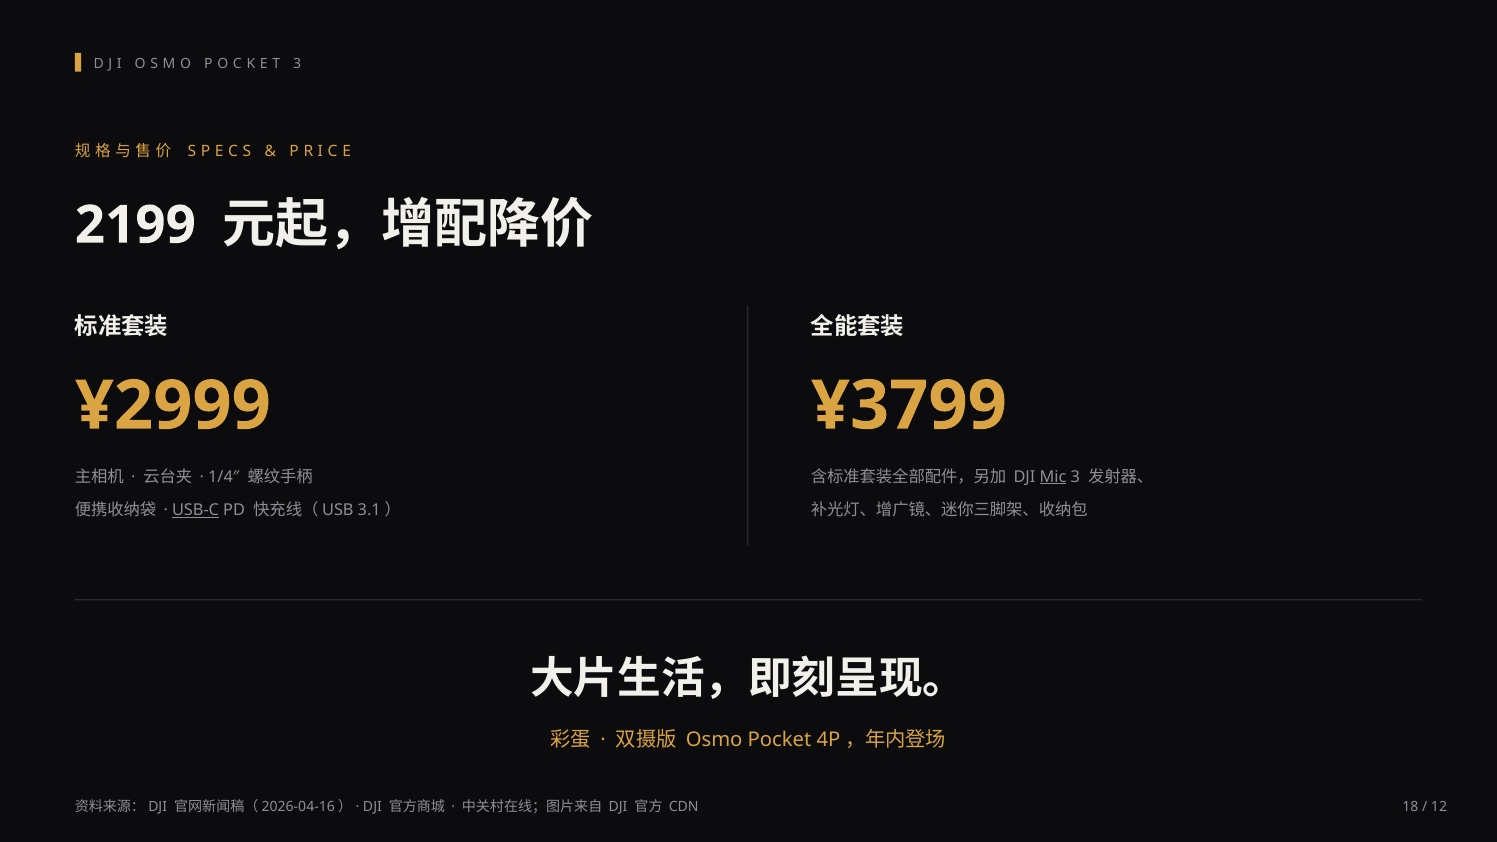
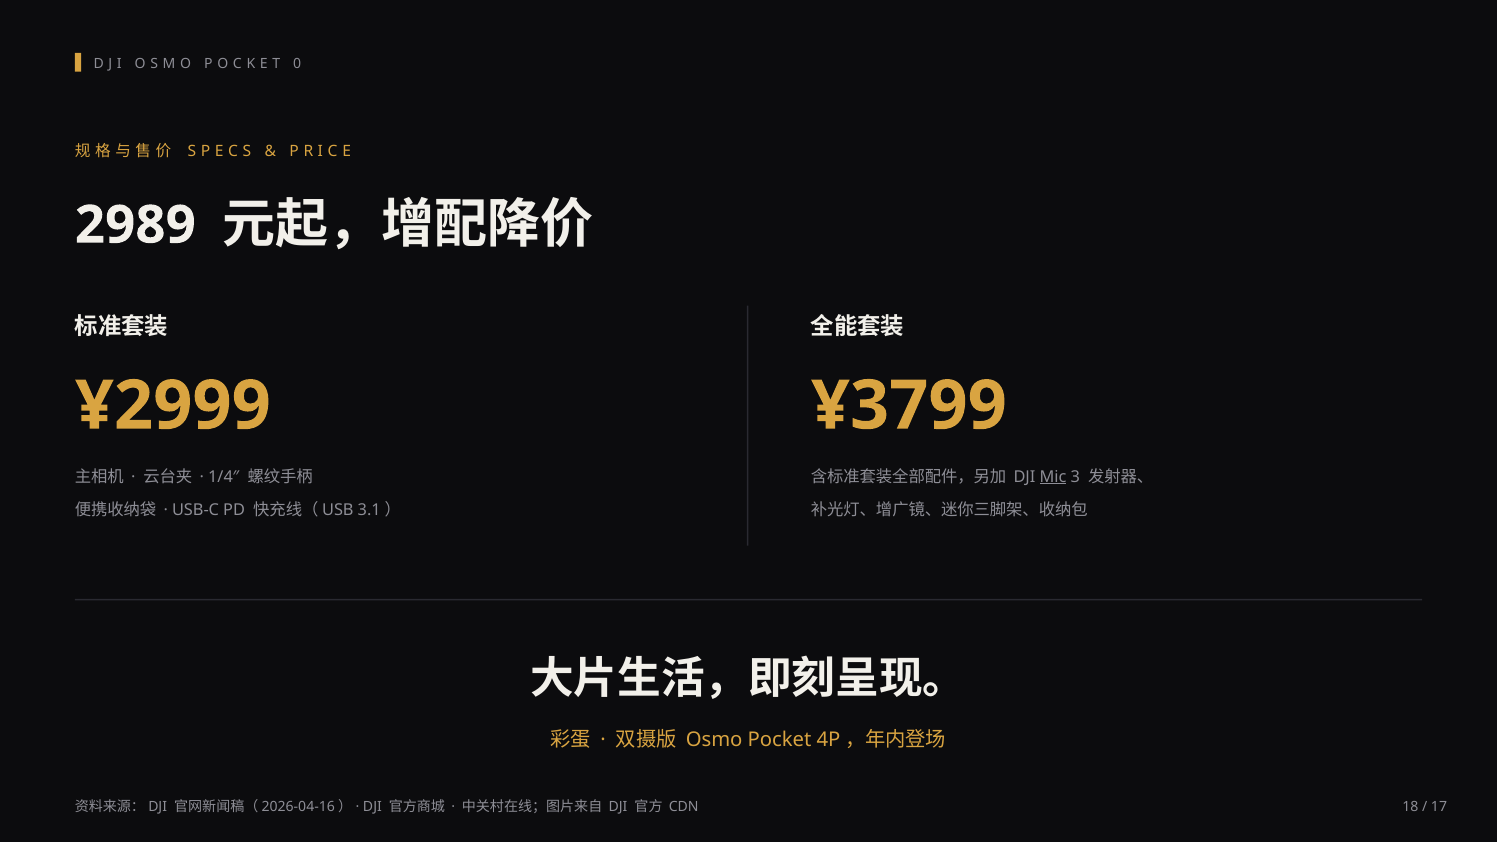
3: 3 -> 0 (297, 64)
2199: 2199 -> 2989 (135, 225)
USB-C underline: present -> none (196, 510)
12: 12 -> 17 (1439, 807)
